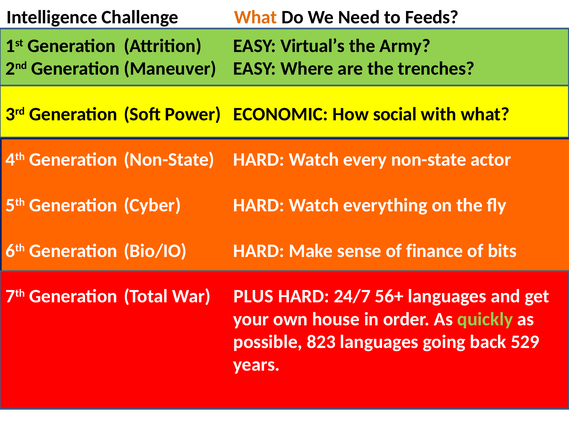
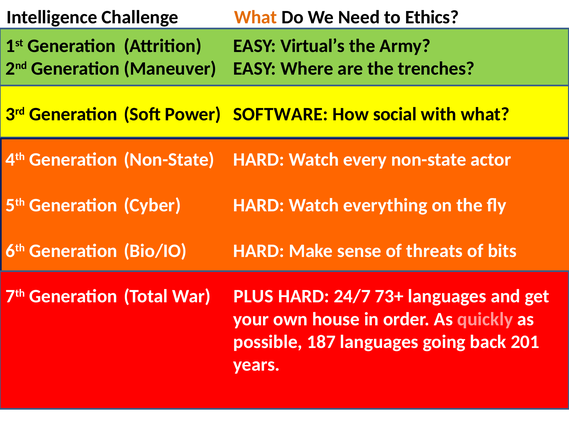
Feeds: Feeds -> Ethics (432, 17)
ECONOMIC: ECONOMIC -> SOFTWARE (281, 114)
finance: finance -> threats (435, 251)
56+: 56+ -> 73+ (389, 296)
quickly colour: light green -> pink (485, 319)
823: 823 -> 187 (321, 342)
529: 529 -> 201 (525, 342)
